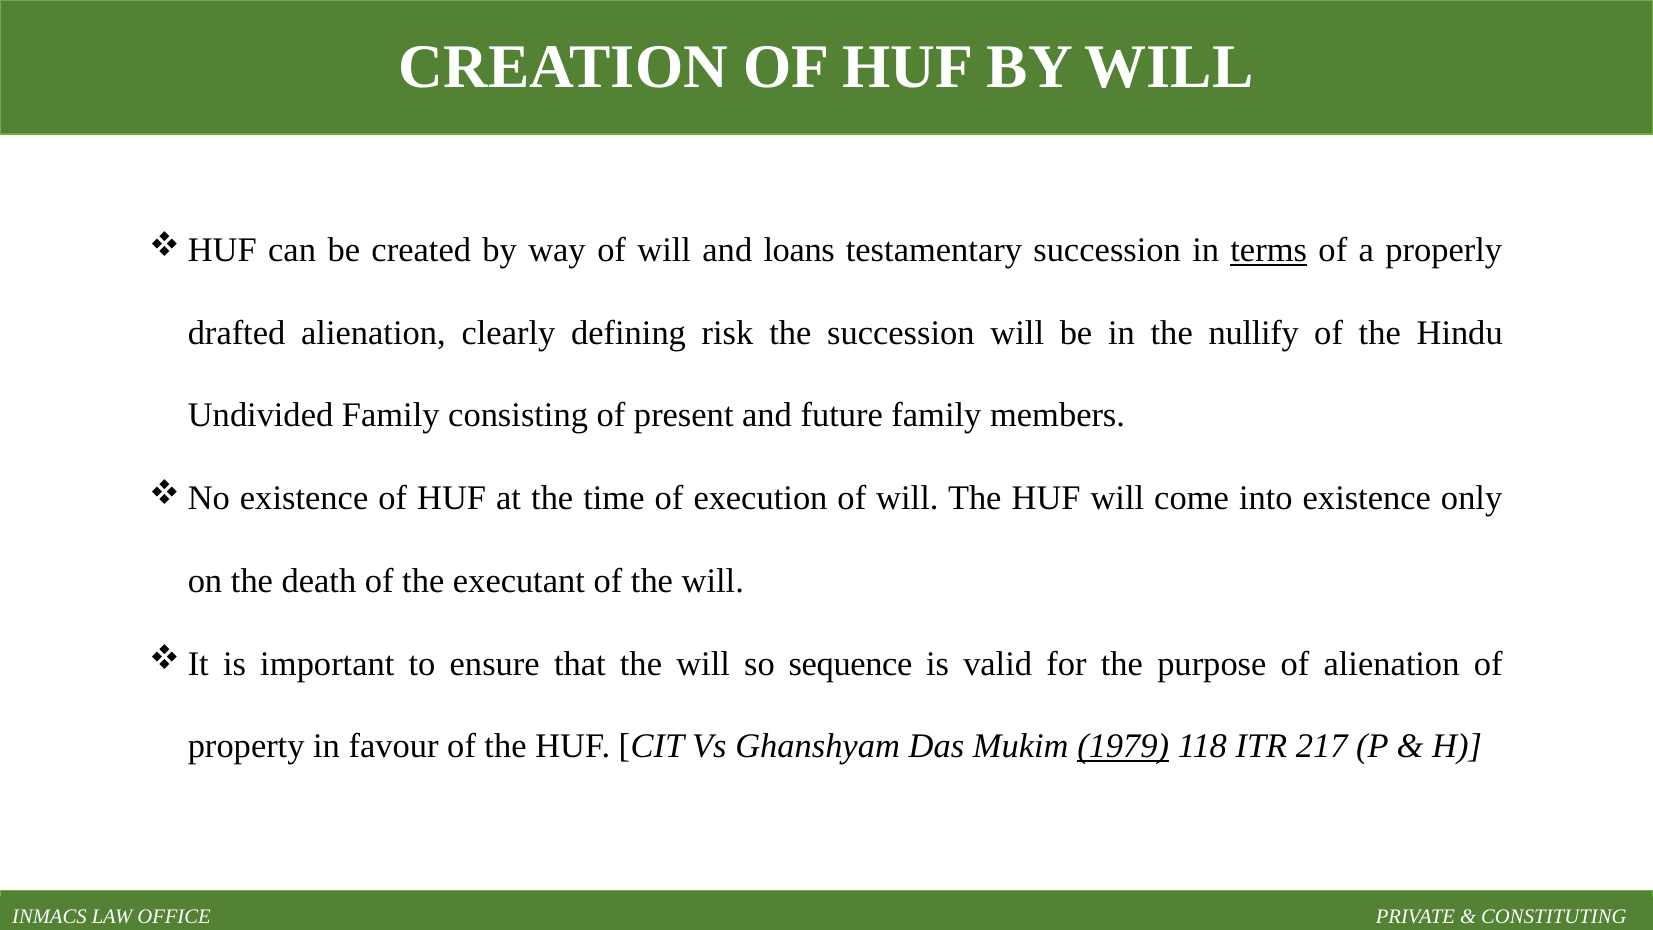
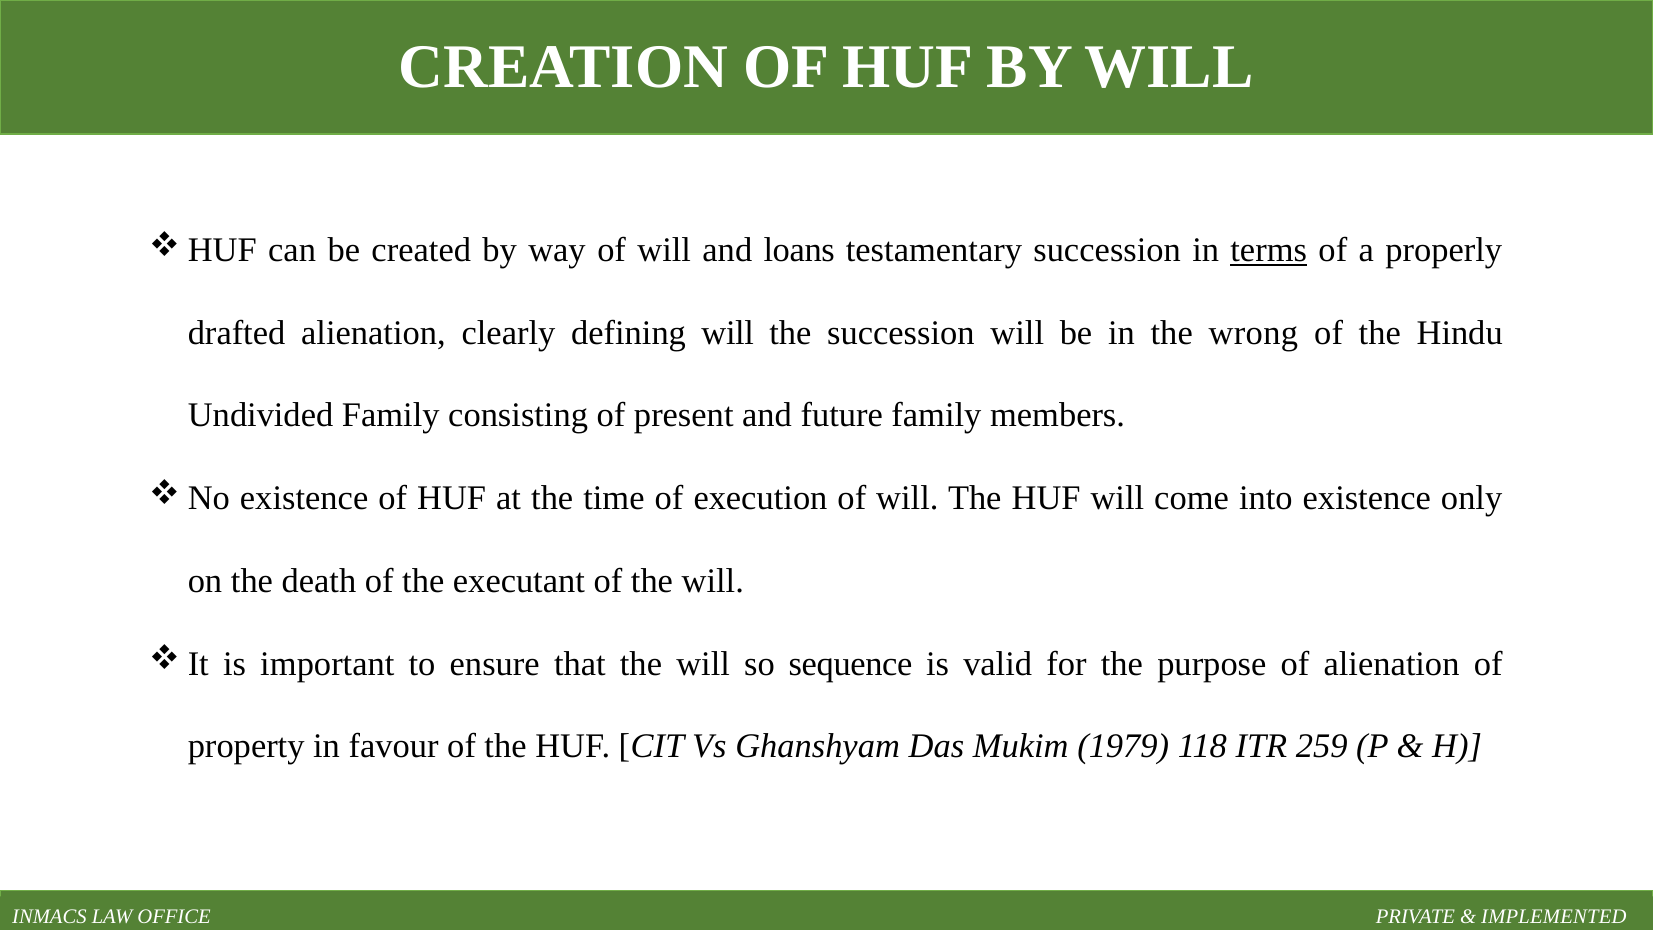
defining risk: risk -> will (728, 333)
nullify: nullify -> wrong (1253, 333)
1979 underline: present -> none (1123, 746)
217: 217 -> 259 (1322, 746)
CONSTITUTING: CONSTITUTING -> IMPLEMENTED (1554, 916)
